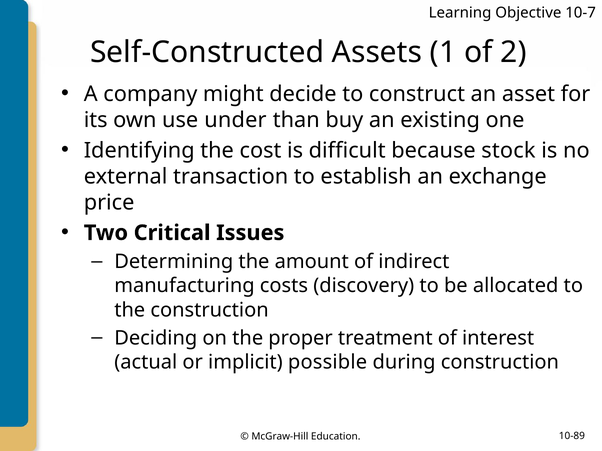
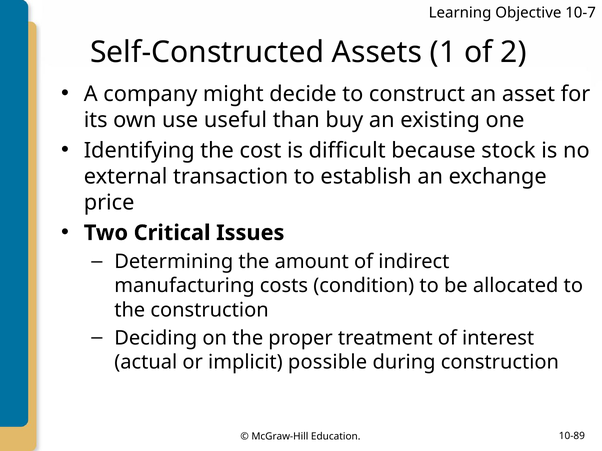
under: under -> useful (235, 120)
discovery: discovery -> condition (364, 286)
